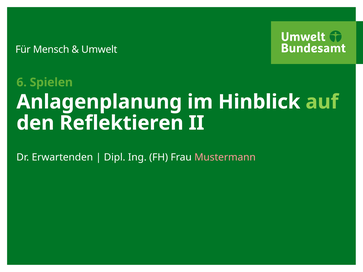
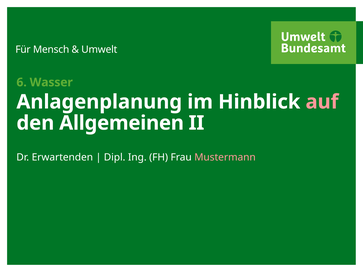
Spielen: Spielen -> Wasser (51, 82)
auf colour: light green -> pink (322, 102)
Reflektieren: Reflektieren -> Allgemeinen (122, 123)
